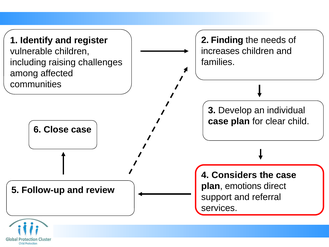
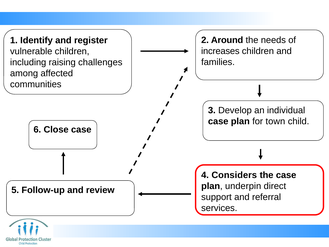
Finding: Finding -> Around (227, 40)
clear: clear -> town (275, 121)
emotions: emotions -> underpin (243, 186)
